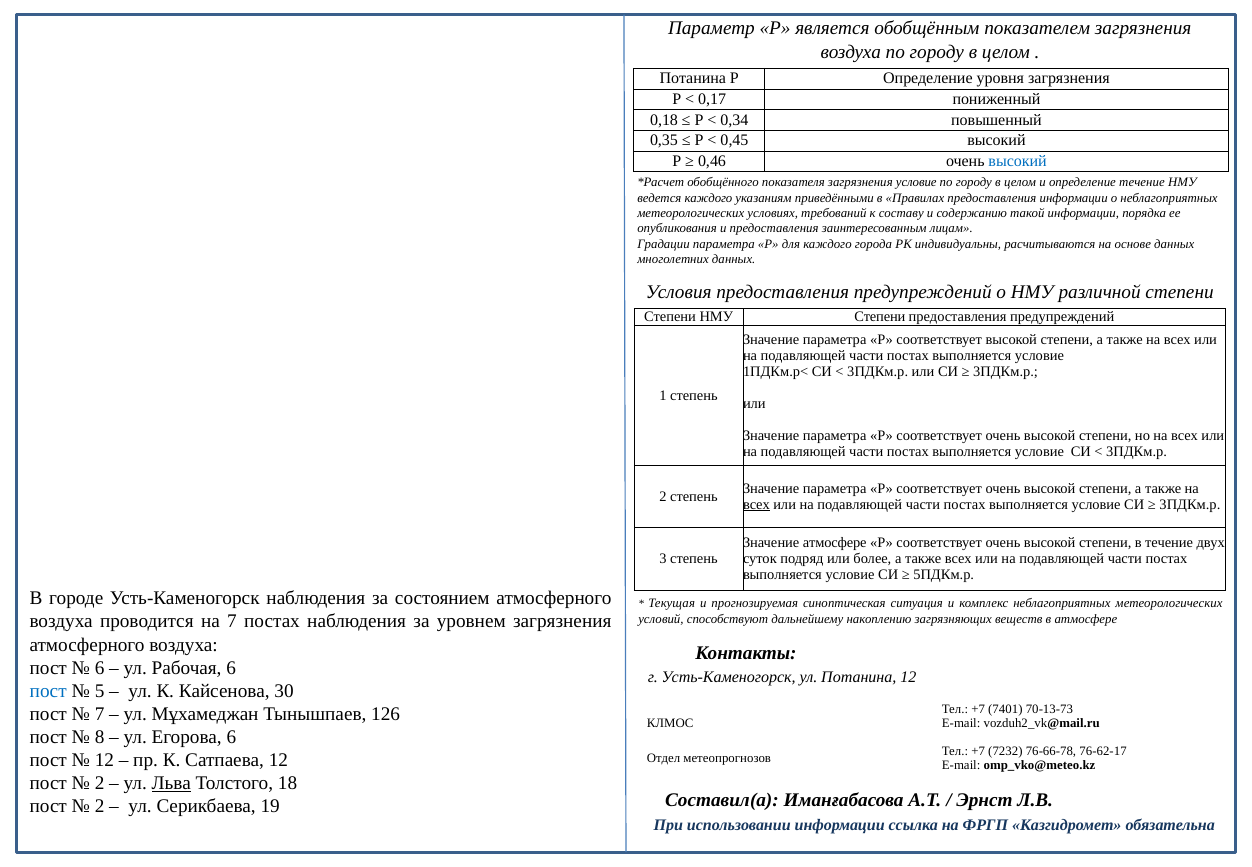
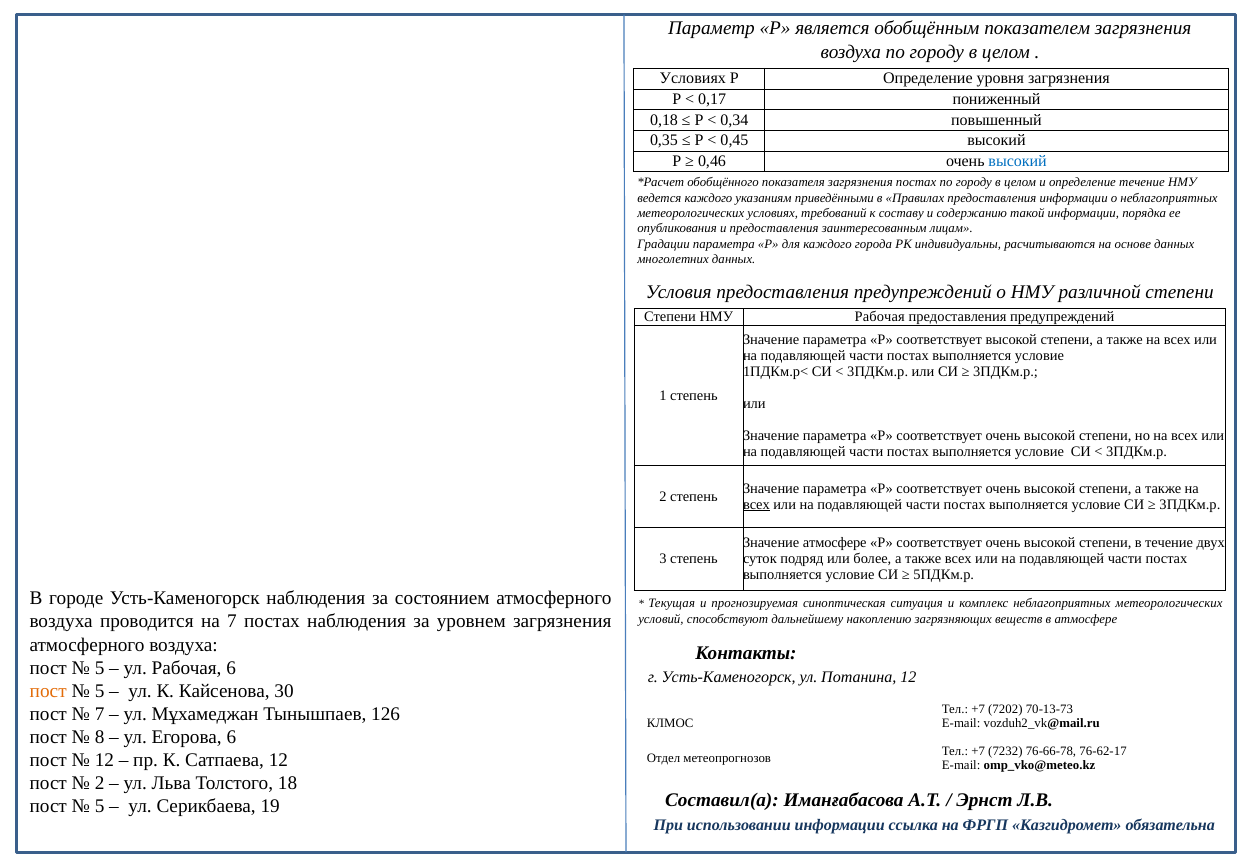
Потанина: Потанина -> Условиях (693, 79)
загрязнения условие: условие -> постах (916, 182)
НМУ Степени: Степени -> Рабочая (880, 317)
6: 6 -> 5 (100, 668)
пост colour: blue -> orange (48, 691)
7401: 7401 -> 7202 (1005, 709)
Льва underline: present -> none (171, 783)
2: 2 -> 5 (100, 806)
